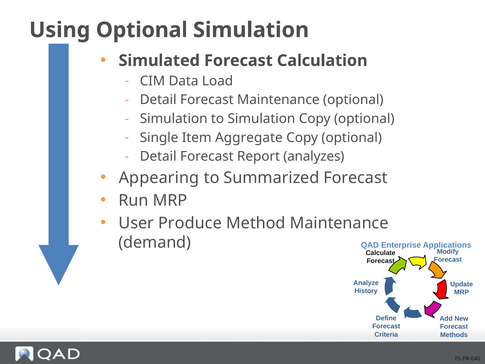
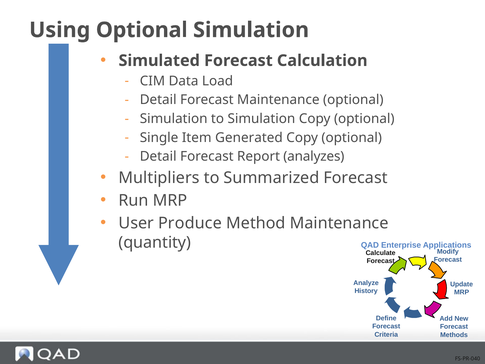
Aggregate: Aggregate -> Generated (249, 138)
Appearing: Appearing -> Multipliers (159, 178)
demand: demand -> quantity (155, 242)
